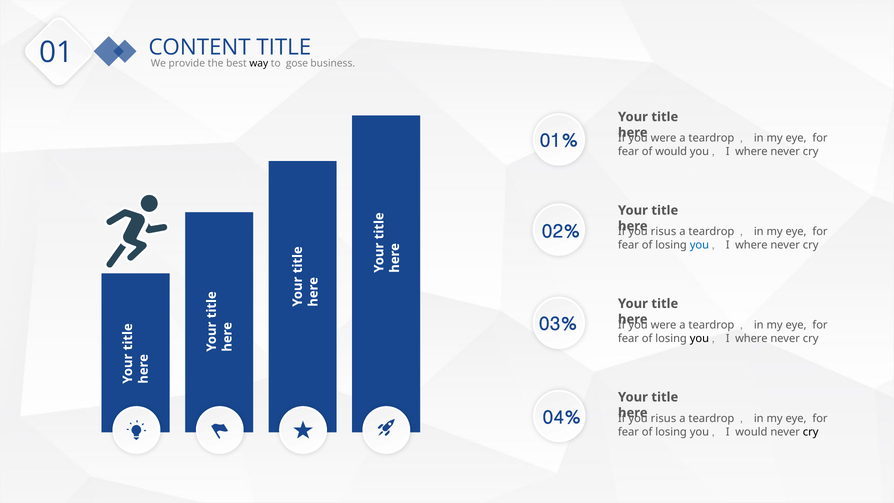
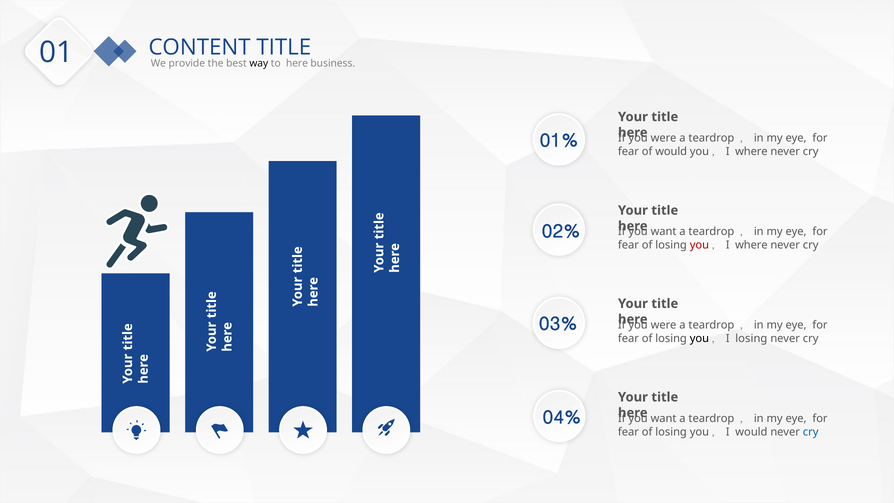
to gose: gose -> here (297, 63)
risus: risus -> want (664, 232)
you colour: blue -> red (699, 245)
where: where -> losing (751, 338)
risus: risus -> want (664, 418)
cry colour: black -> blue (811, 432)
